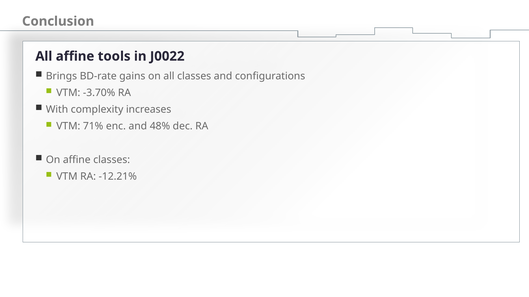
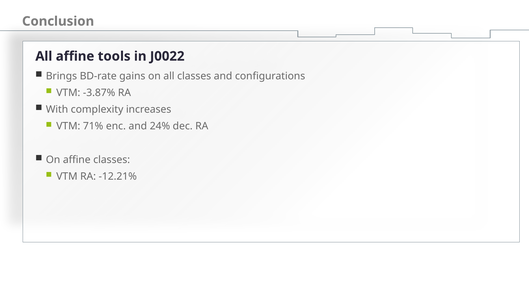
-3.70%: -3.70% -> -3.87% (99, 93)
48%: 48% -> 24% (160, 126)
